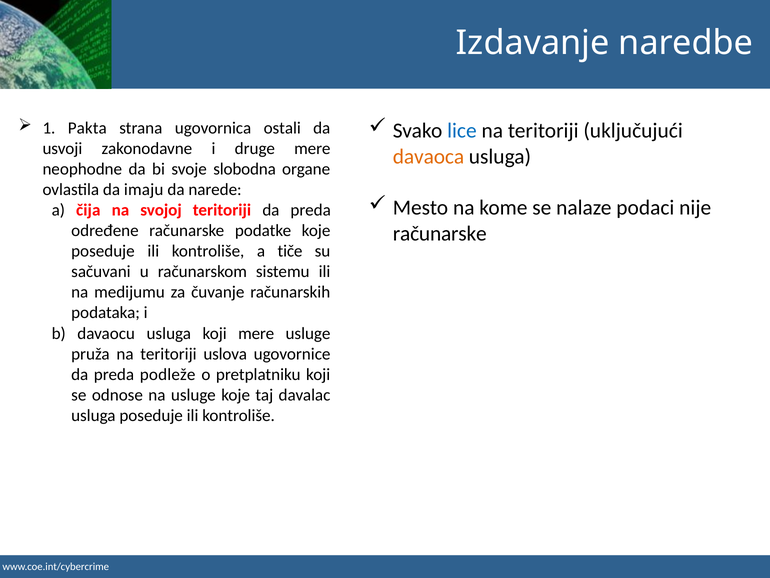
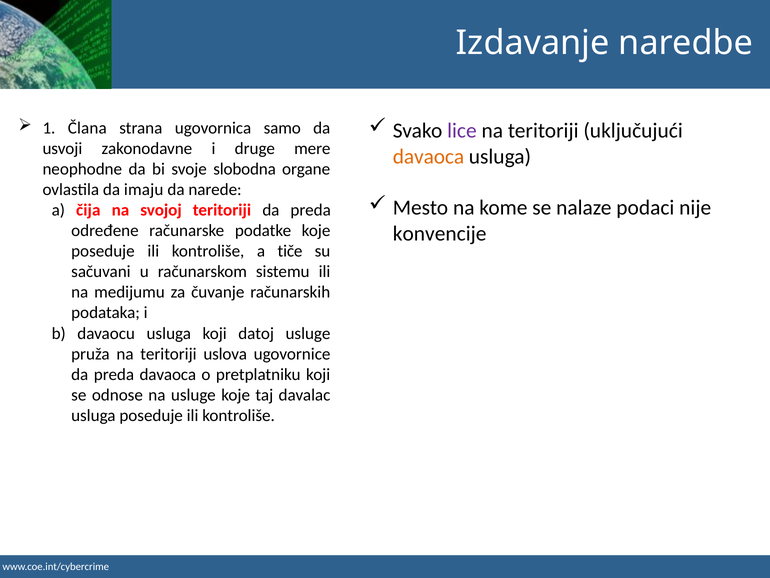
Pakta: Pakta -> Člana (87, 128)
ostali: ostali -> samo (282, 128)
lice colour: blue -> purple (462, 131)
računarske: računarske -> konvencije (440, 233)
koji mere: mere -> datoj (256, 333)
preda podleže: podleže -> davaoca (168, 374)
